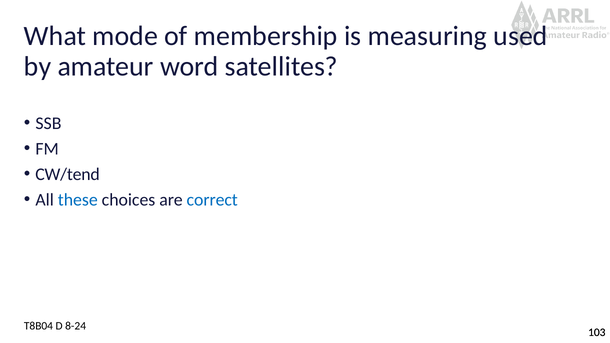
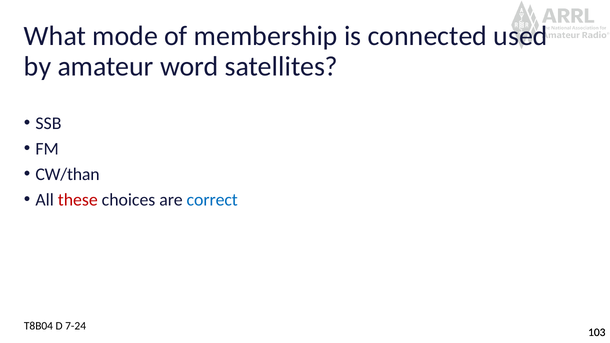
measuring: measuring -> connected (427, 36)
CW/tend: CW/tend -> CW/than (68, 174)
these colour: blue -> red (78, 200)
8-24: 8-24 -> 7-24 (76, 326)
